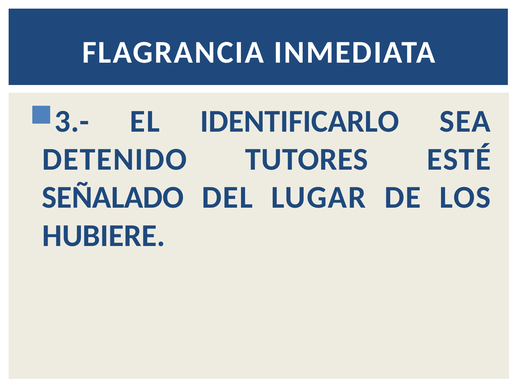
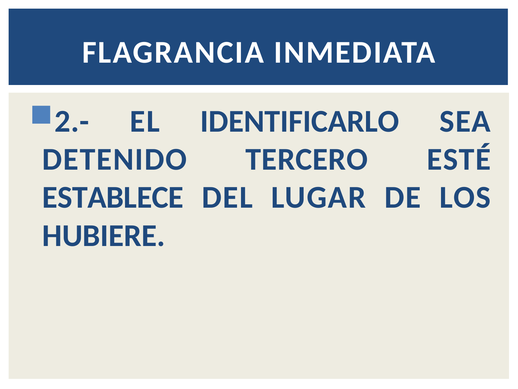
3.-: 3.- -> 2.- (72, 121)
TUTORES: TUTORES -> TERCERO (307, 159)
SEÑALADO: SEÑALADO -> ESTABLECE (113, 197)
